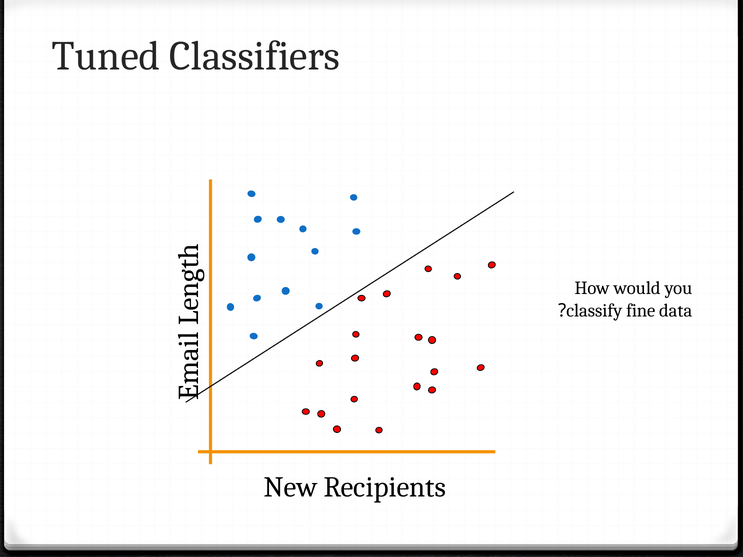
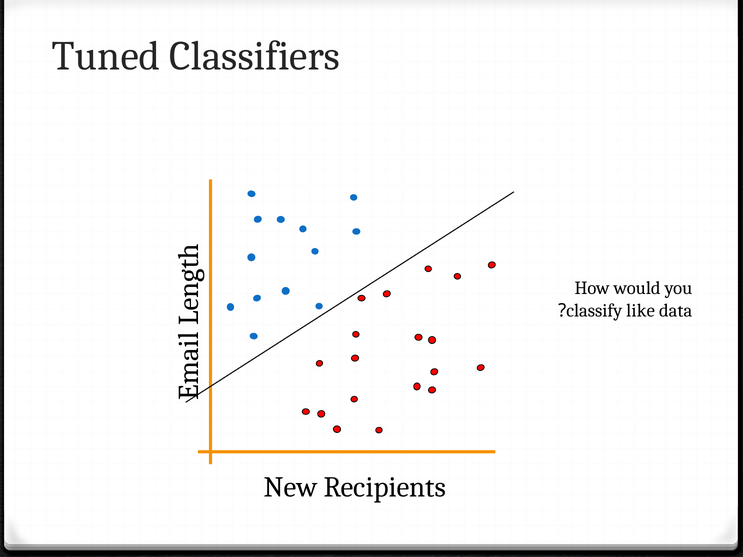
fine: fine -> like (641, 311)
